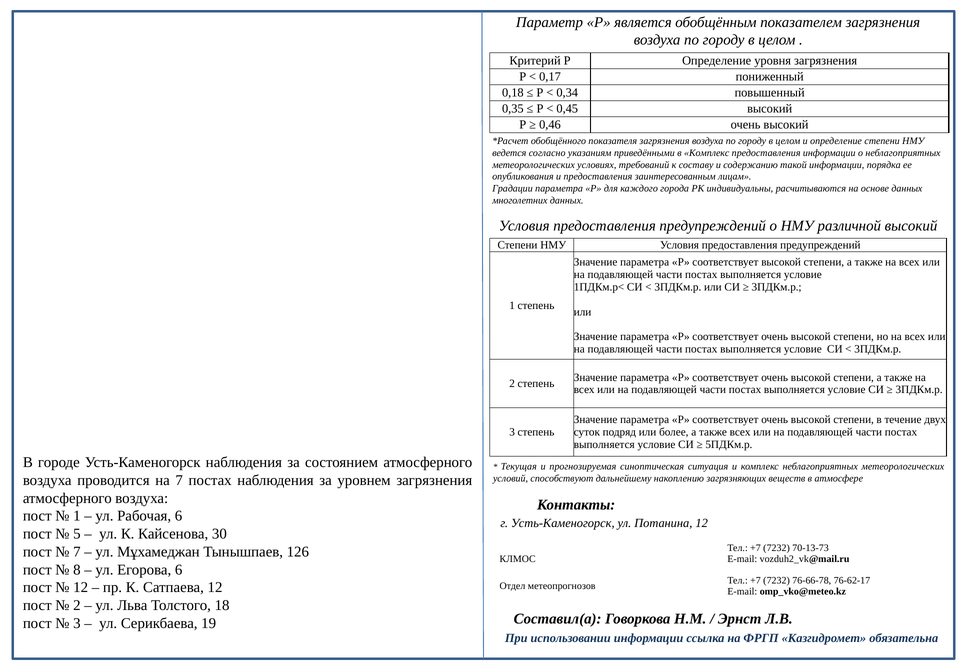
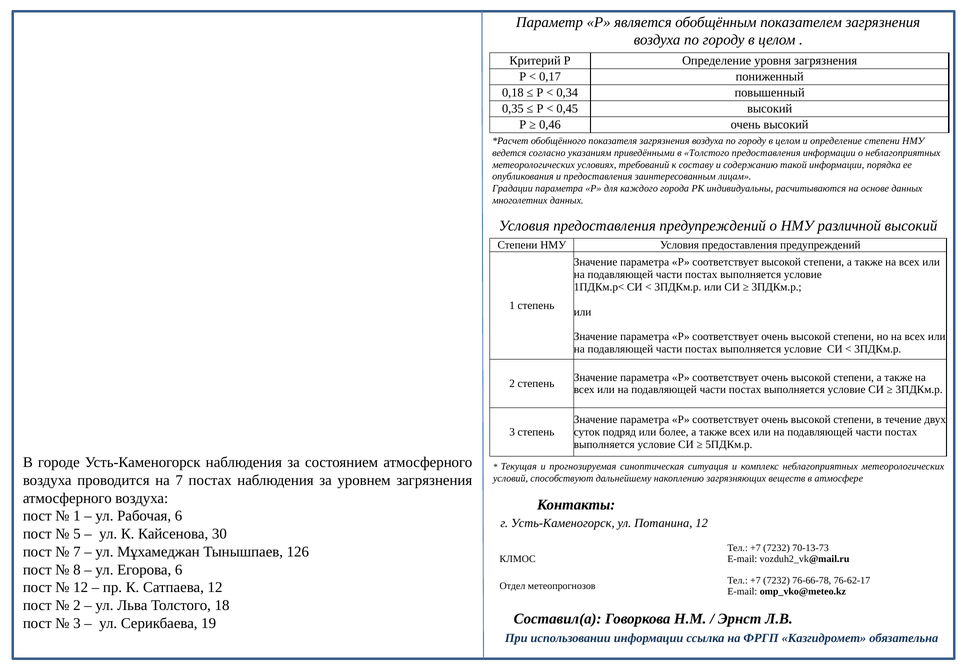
в Комплекс: Комплекс -> Толстого (707, 153)
